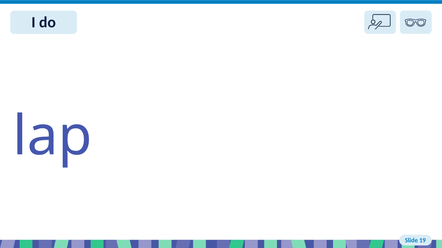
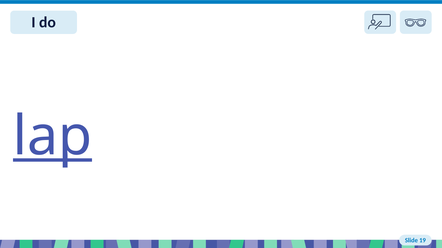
lap underline: none -> present (52, 137)
